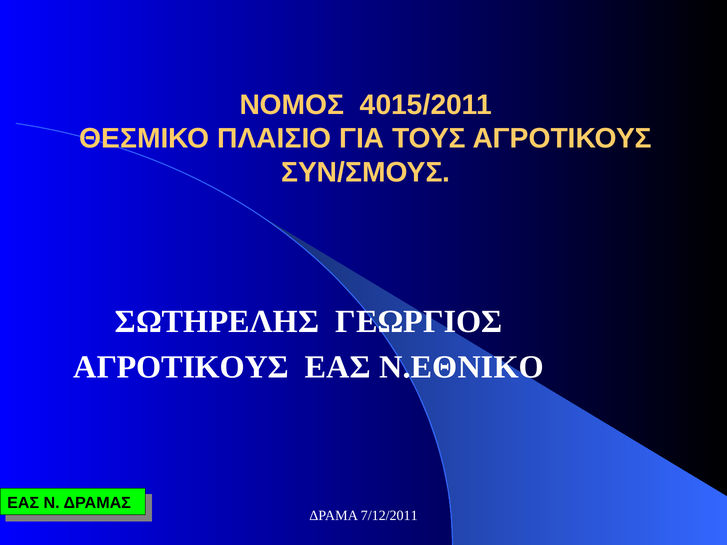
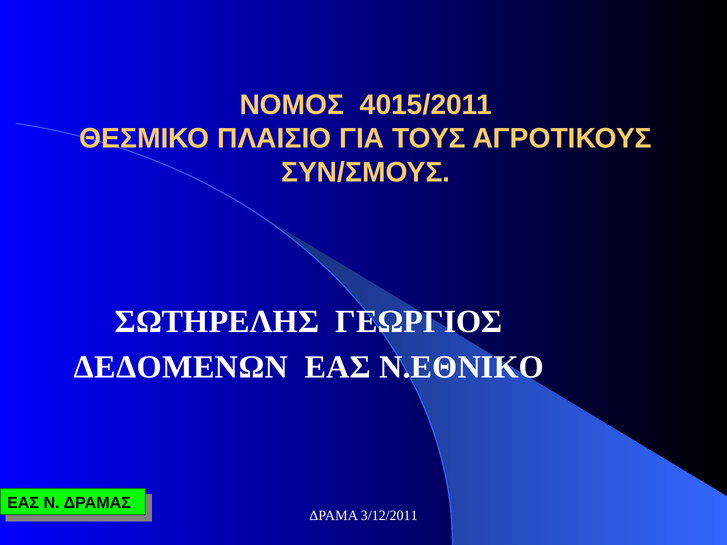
ΑΓΡΟΤΙΚΟΥΣ: ΑΓΡΟΤΙΚΟΥΣ -> ΔΕΔΟΜΕΝΩΝ (181, 367)
7/12/2011: 7/12/2011 -> 3/12/2011 (389, 516)
